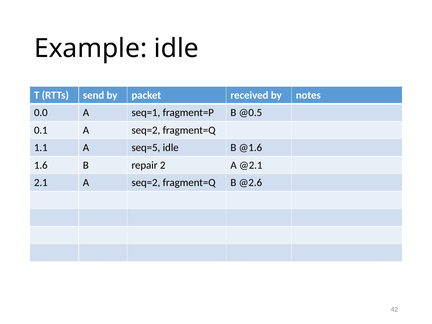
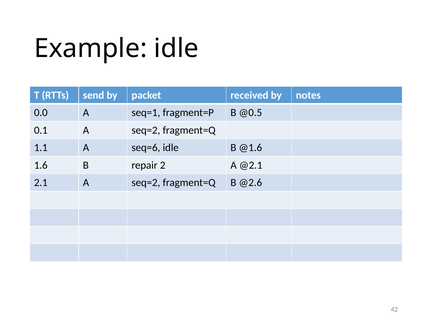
seq=5: seq=5 -> seq=6 (146, 148)
